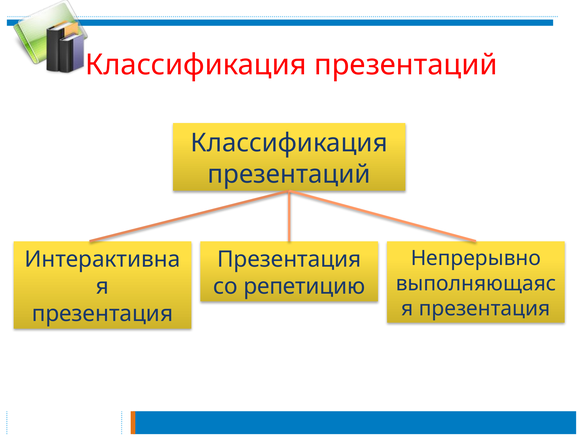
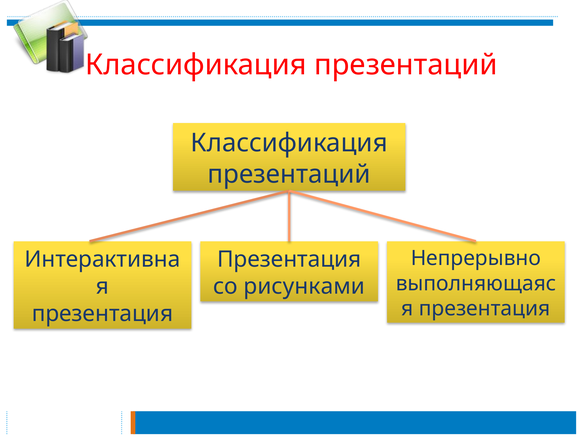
репетицию: репетицию -> рисунками (304, 287)
